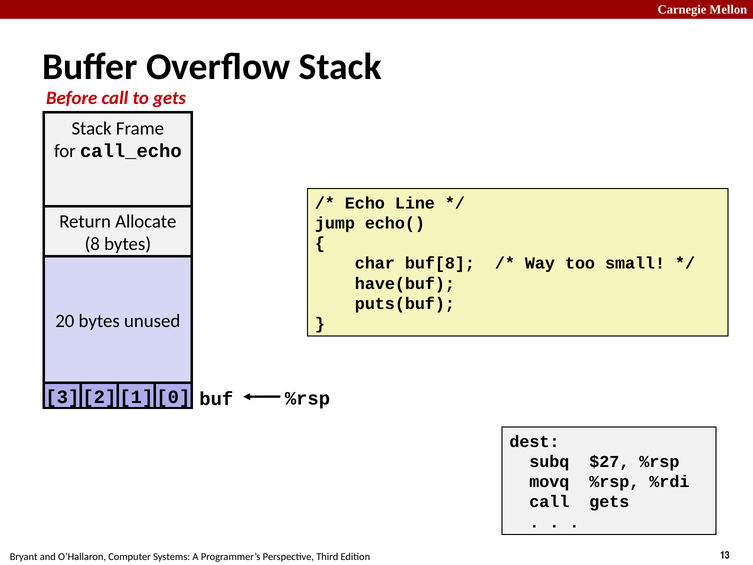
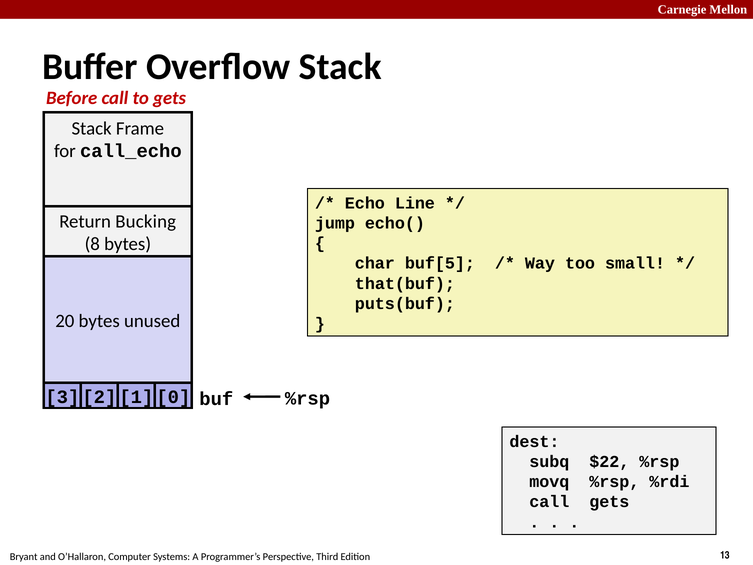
Allocate: Allocate -> Bucking (146, 221)
buf[8: buf[8 -> buf[5 (440, 263)
have(buf: have(buf -> that(buf (405, 283)
$27: $27 -> $22 (609, 462)
